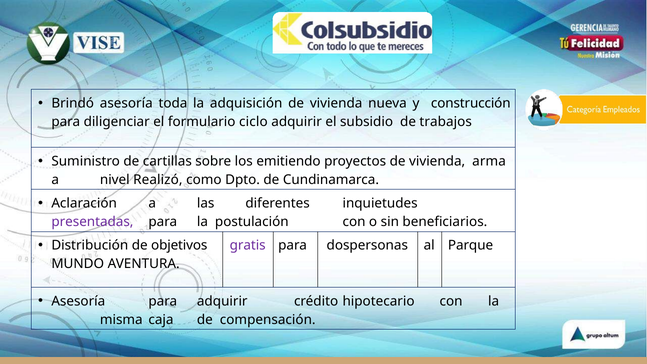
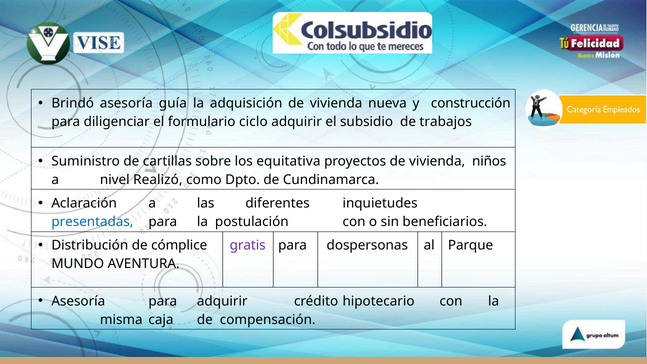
toda: toda -> guía (173, 103)
emitiendo: emitiendo -> equitativa (288, 161)
arma: arma -> niños (489, 161)
presentadas colour: purple -> blue (92, 222)
objetivos: objetivos -> cómplice (179, 245)
